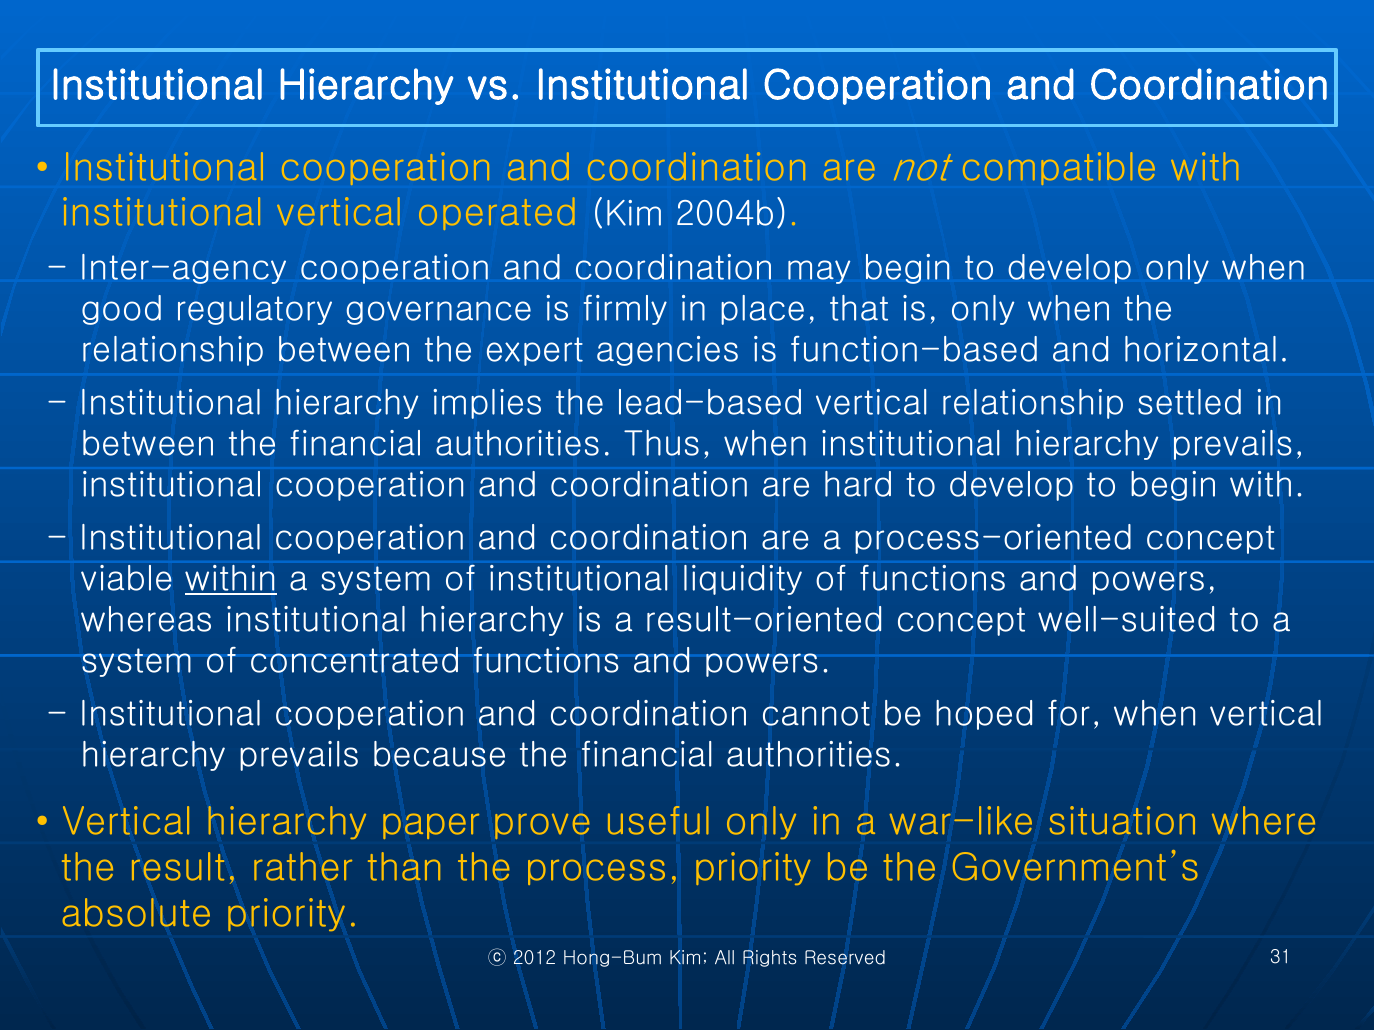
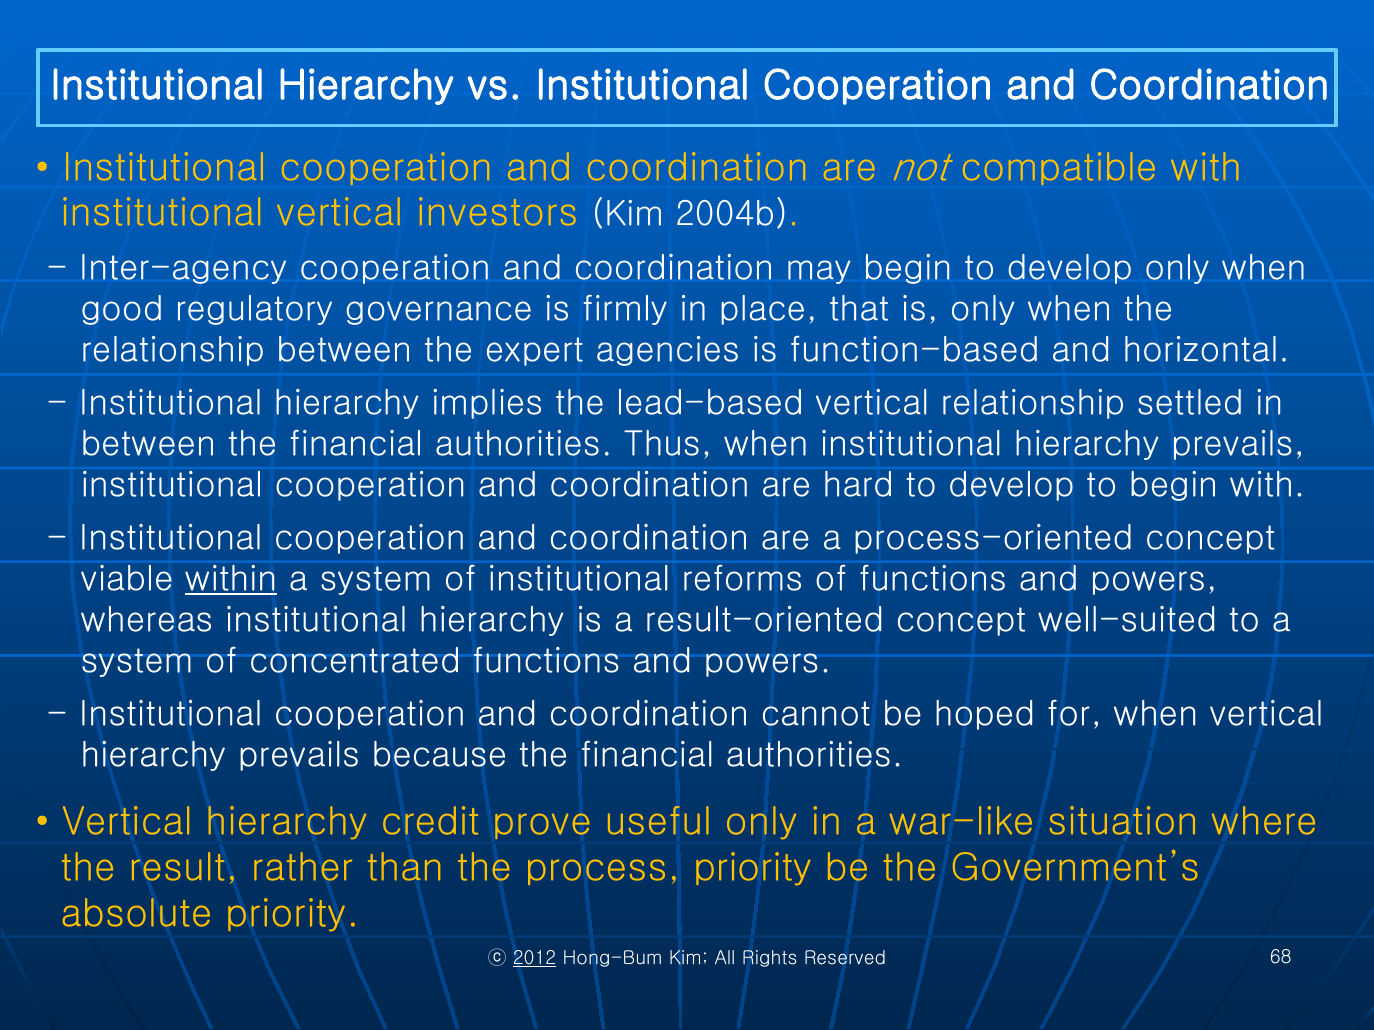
operated: operated -> investors (497, 213)
liquidity: liquidity -> reforms (743, 579)
paper: paper -> credit (430, 822)
2012 underline: none -> present (535, 959)
31: 31 -> 68 (1281, 958)
